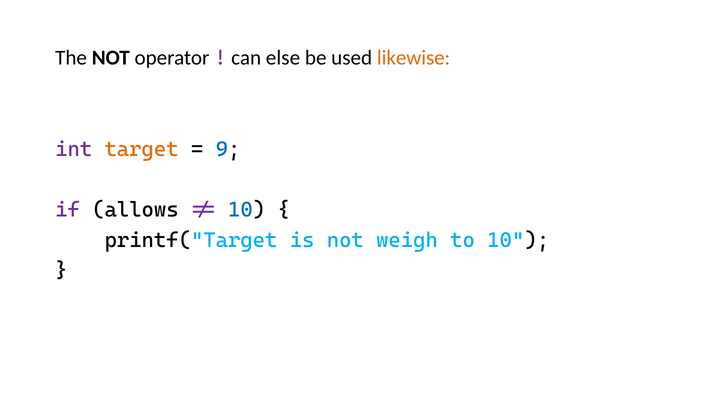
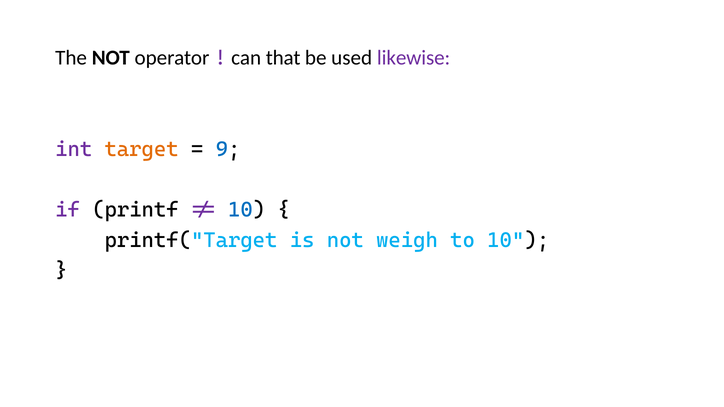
else: else -> that (283, 58)
likewise colour: orange -> purple (414, 58)
allows: allows -> printf (135, 210)
